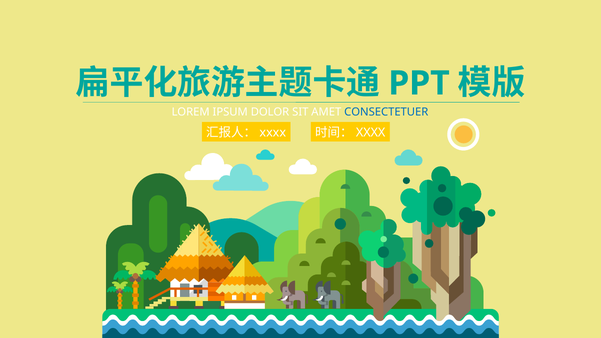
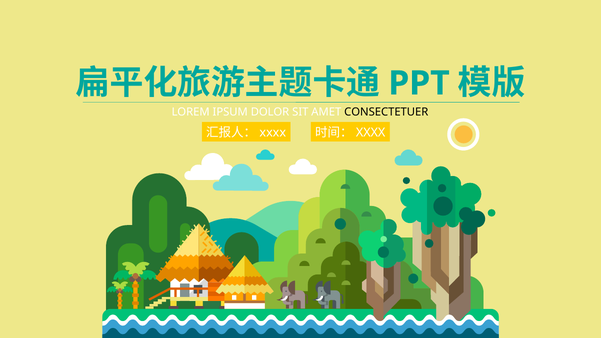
CONSECTETUER colour: blue -> black (386, 112)
